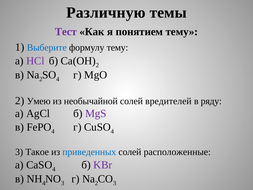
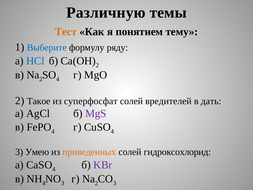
Тест colour: purple -> orange (66, 32)
формулу тему: тему -> ряду (117, 48)
HCl colour: purple -> blue (35, 61)
Умею: Умею -> Такое (39, 101)
необычайной: необычайной -> суперфосфат (91, 101)
ряду: ряду -> дать (211, 101)
Такое: Такое -> Умею (37, 152)
приведенных colour: blue -> orange (89, 152)
расположенные: расположенные -> гидроксохлорид (177, 152)
